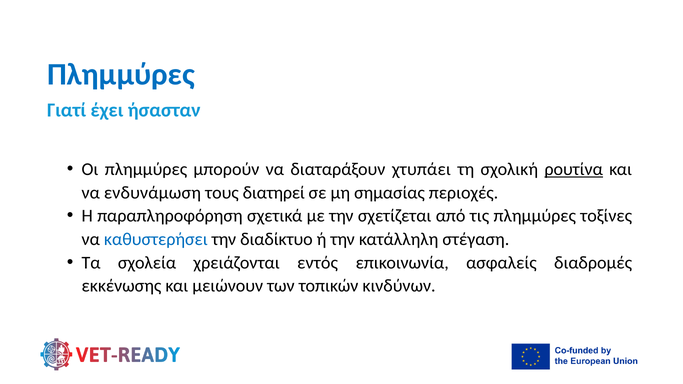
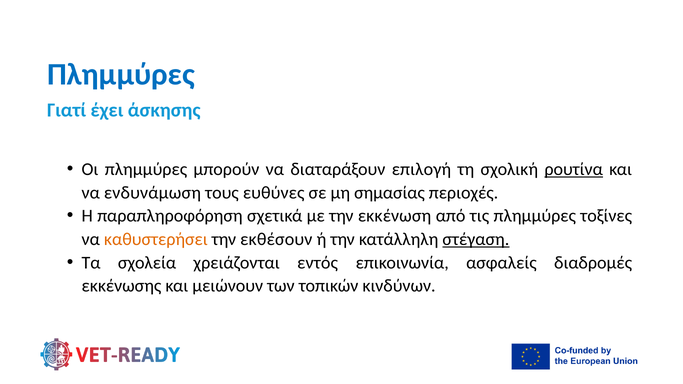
ήσασταν: ήσασταν -> άσκησης (164, 110)
χτυπάει: χτυπάει -> επιλογή (421, 169)
διατηρεί: διατηρεί -> ευθύνες (274, 193)
σχετίζεται: σχετίζεται -> εκκένωση (395, 216)
καθυστερήσει colour: blue -> orange (156, 239)
διαδίκτυο: διαδίκτυο -> εκθέσουν (276, 239)
στέγαση underline: none -> present (476, 239)
